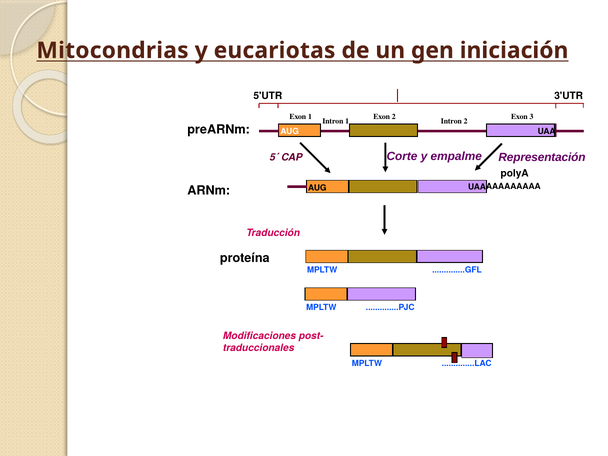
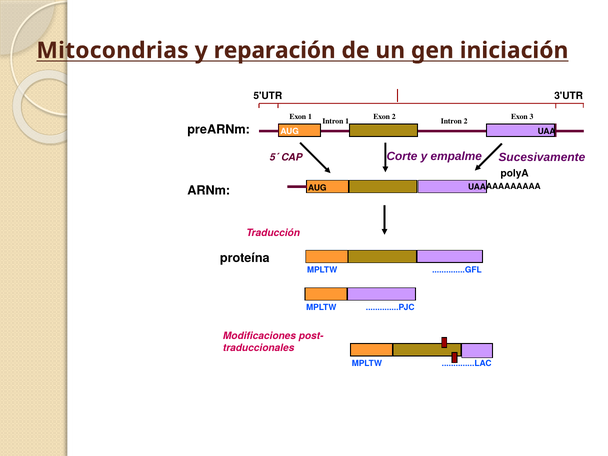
eucariotas: eucariotas -> reparación (275, 50)
Representación: Representación -> Sucesivamente (542, 158)
